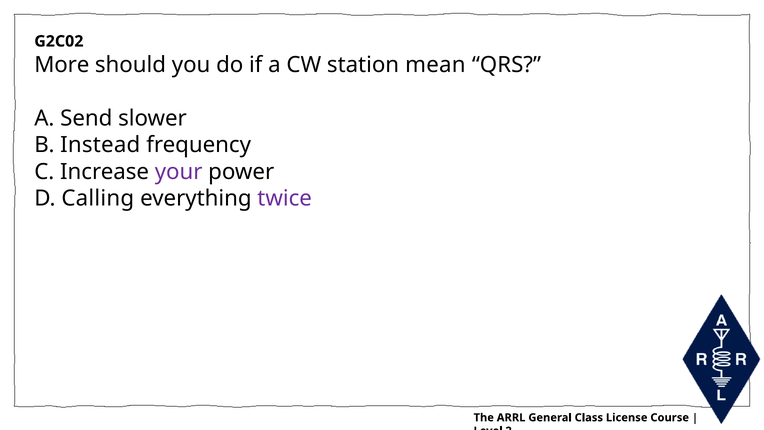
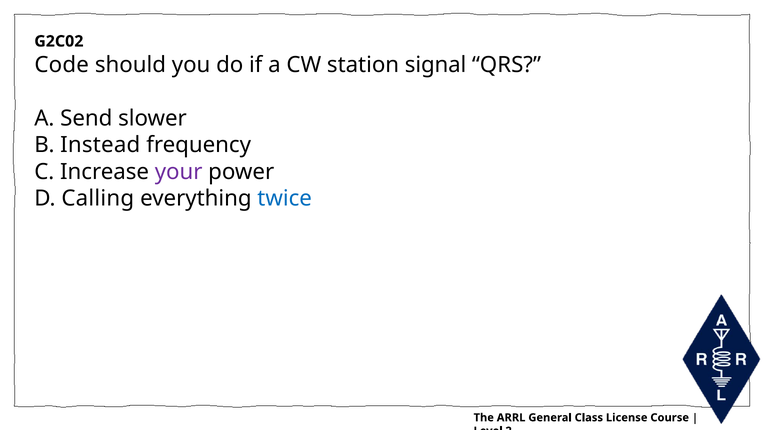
More: More -> Code (62, 65)
mean: mean -> signal (436, 65)
twice colour: purple -> blue (285, 198)
